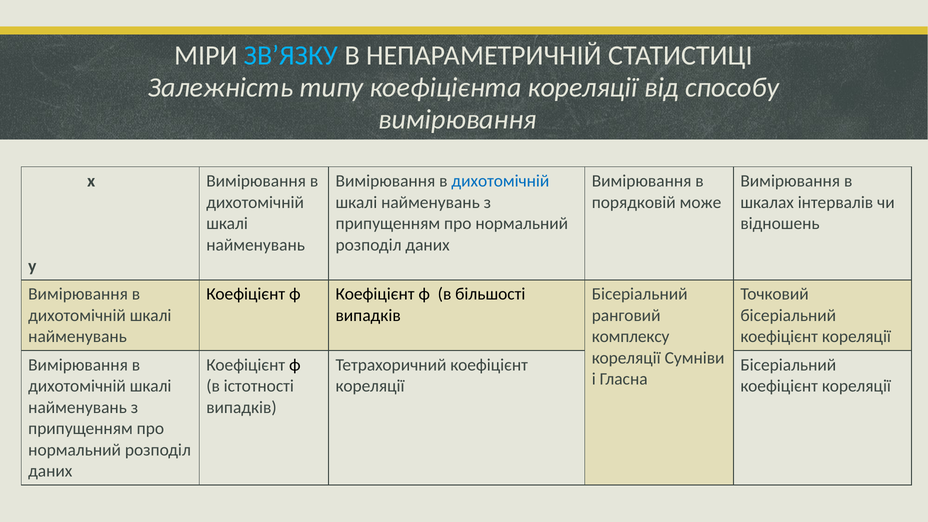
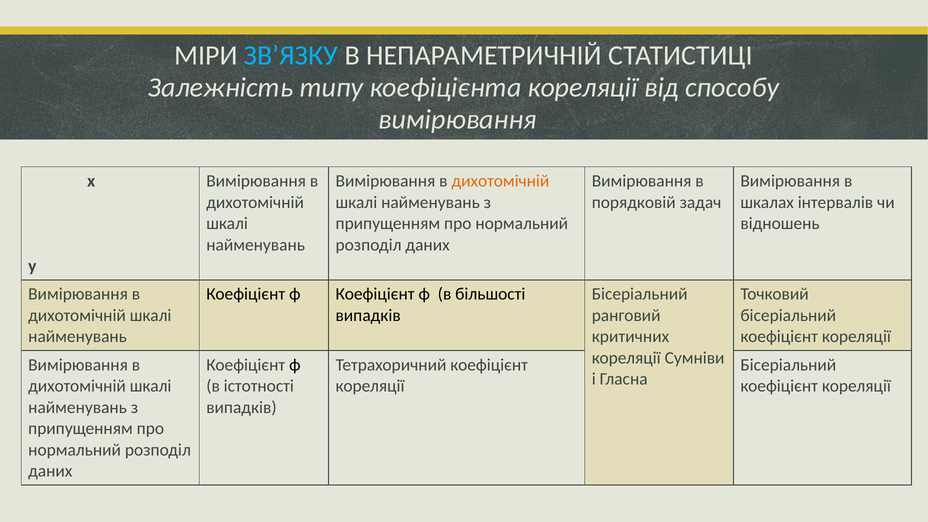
дихотомічній colour: blue -> orange (500, 181)
може: може -> задач (701, 202)
комплексу: комплексу -> критичних (631, 337)
